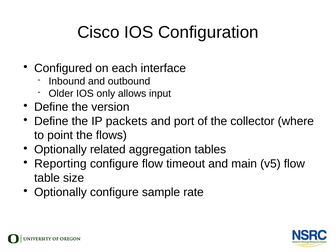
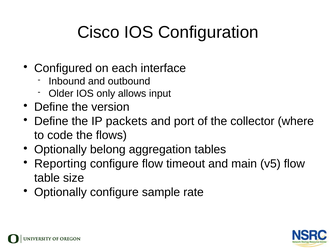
point: point -> code (60, 135)
related: related -> belong (108, 150)
